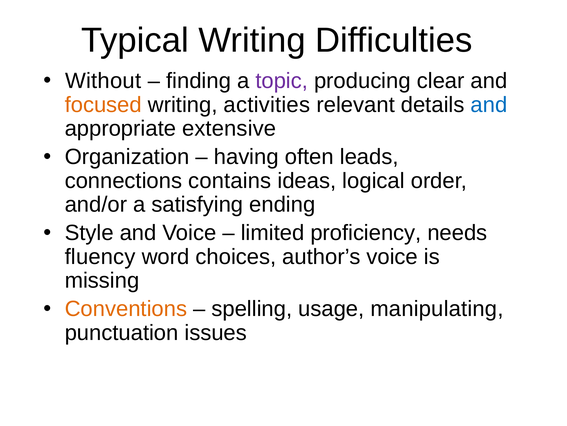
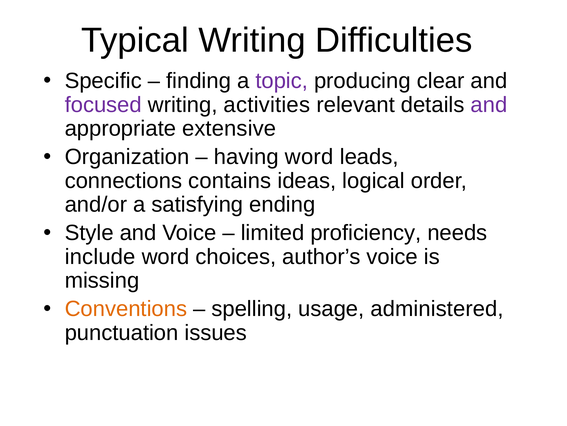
Without: Without -> Specific (103, 81)
focused colour: orange -> purple (103, 105)
and colour: blue -> purple (489, 105)
having often: often -> word (309, 157)
fluency: fluency -> include (100, 256)
manipulating: manipulating -> administered (437, 308)
